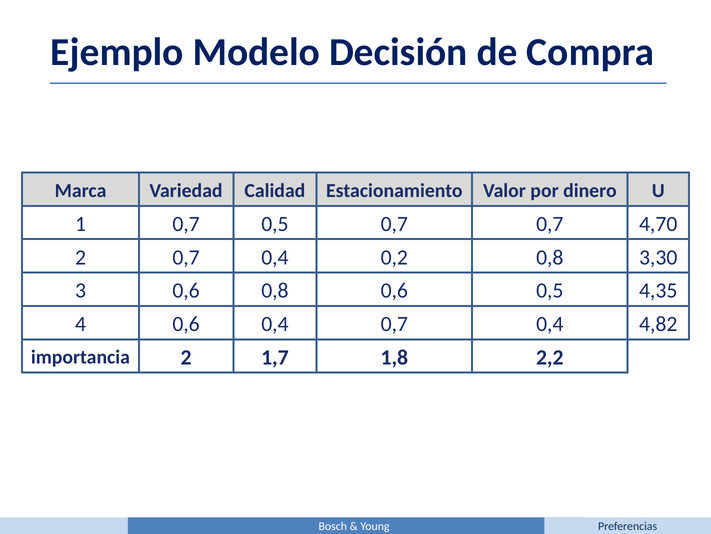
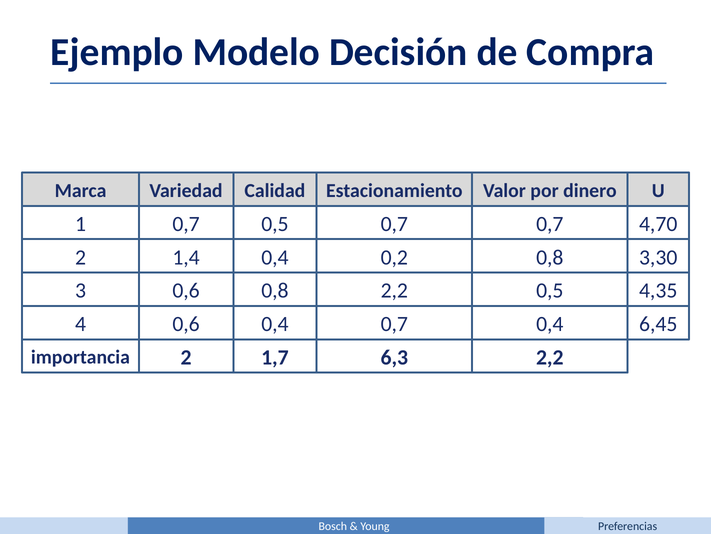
2 0,7: 0,7 -> 1,4 (186, 257)
0,8 0,6: 0,6 -> 2,2 (394, 290)
4,82: 4,82 -> 6,45 (658, 324)
1,8: 1,8 -> 6,3 (394, 357)
